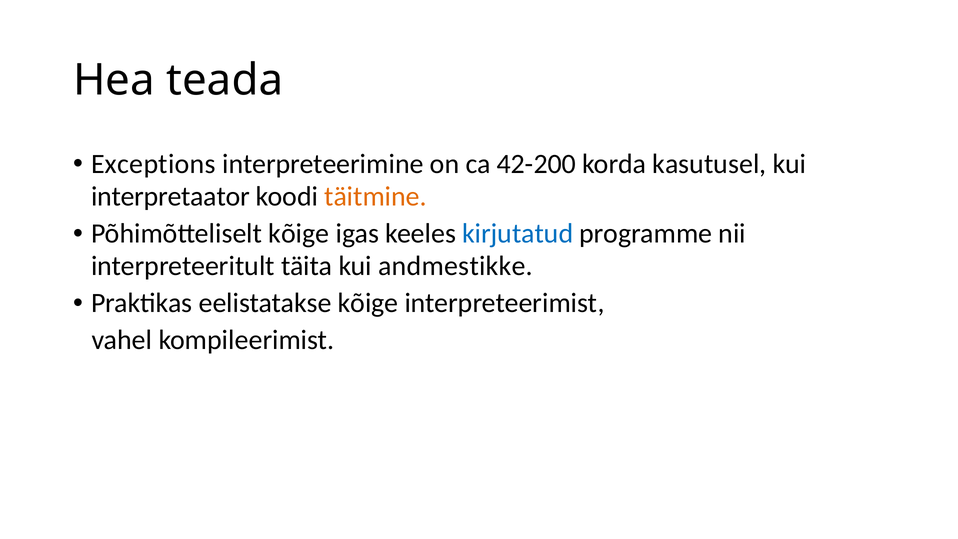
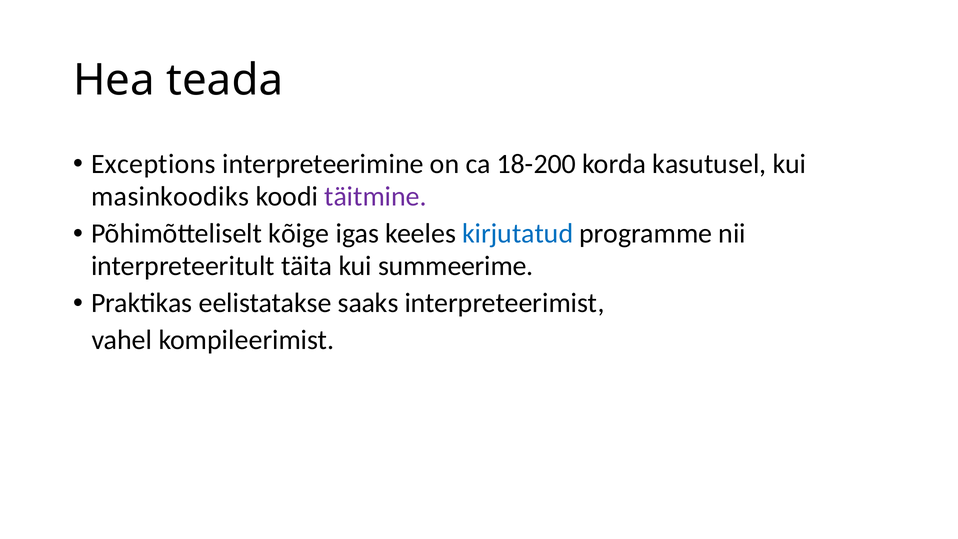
42-200: 42-200 -> 18-200 (536, 164)
interpretaator: interpretaator -> masinkoodiks (170, 196)
täitmine colour: orange -> purple (376, 196)
andmestikke: andmestikke -> summeerime (456, 266)
eelistatakse kõige: kõige -> saaks (368, 303)
